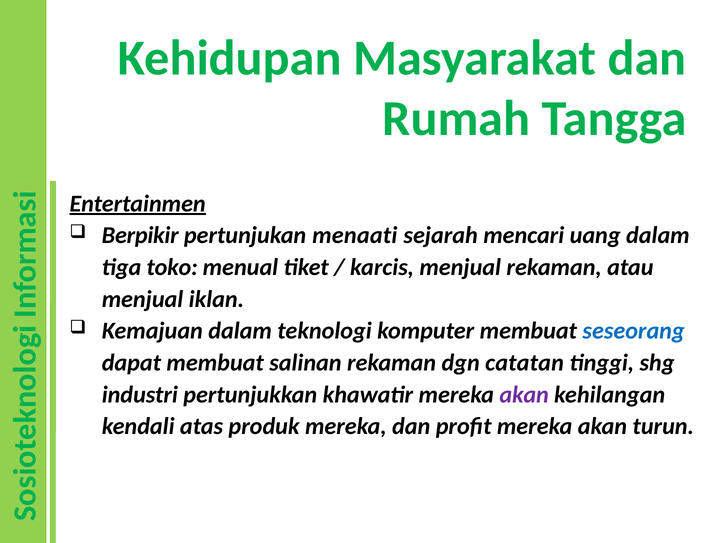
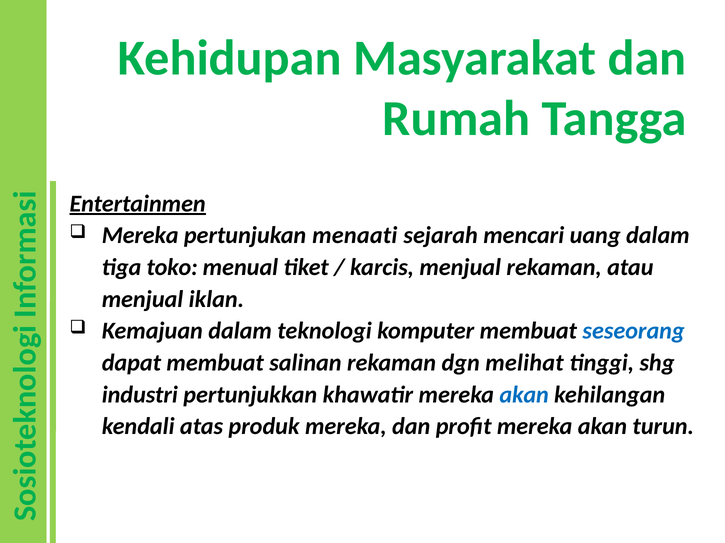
Berpikir: Berpikir -> Mereka (140, 236)
catatan: catatan -> melihat (524, 363)
akan colour: purple -> blue (524, 395)
